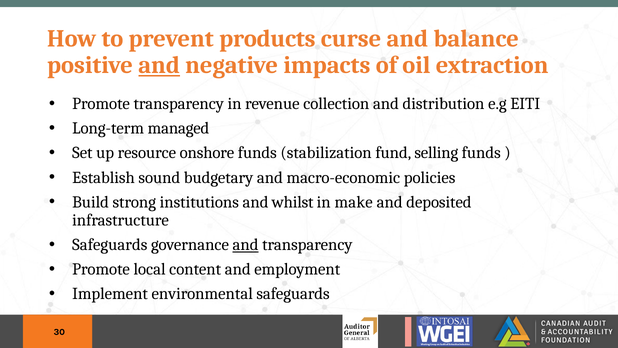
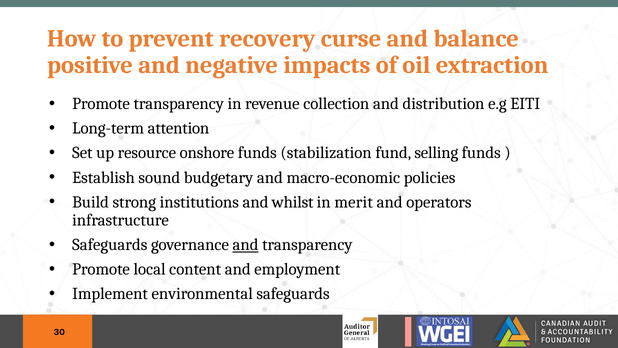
products: products -> recovery (267, 39)
and underline: present -> none (159, 65)
managed: managed -> attention (179, 128)
make: make -> merit (354, 202)
deposited: deposited -> operators (439, 202)
